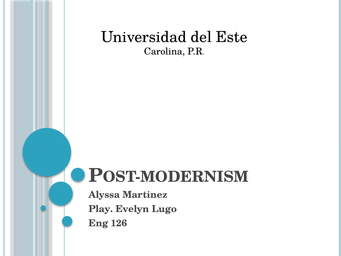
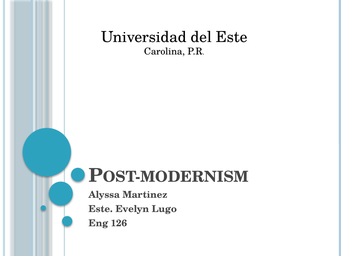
Play: Play -> Este (101, 209)
